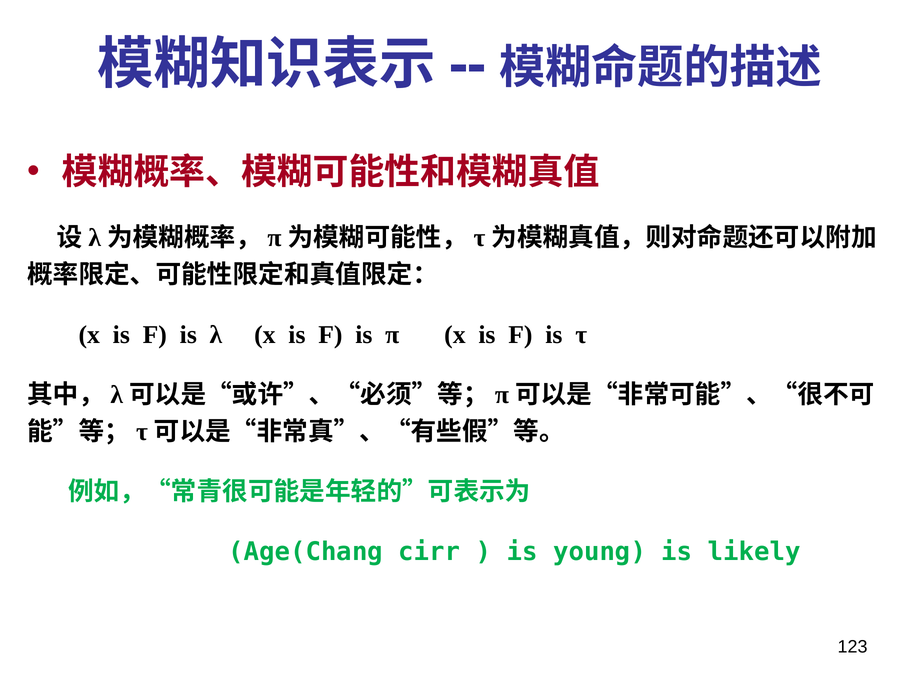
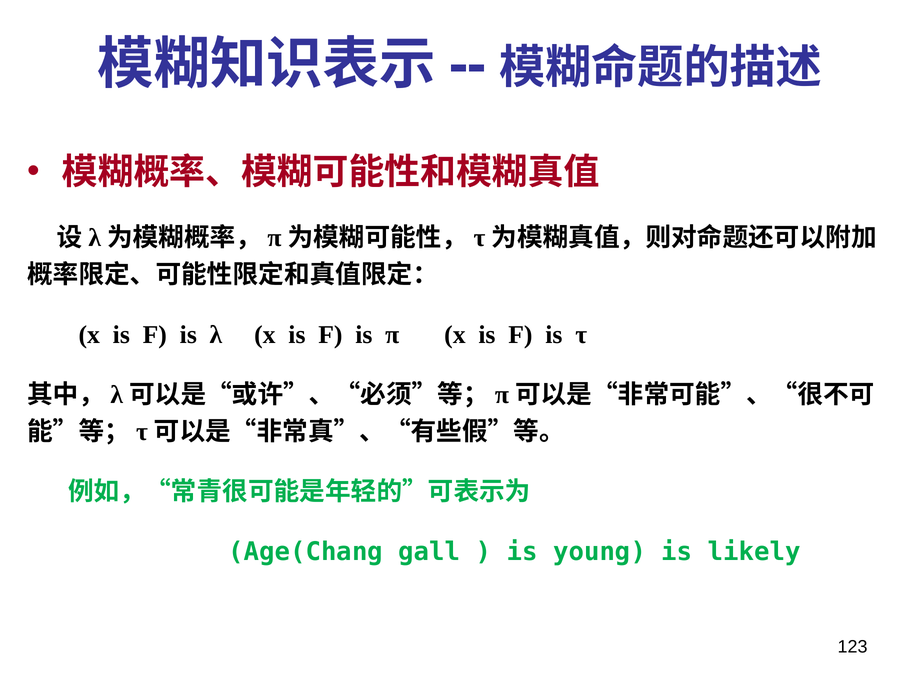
cirr: cirr -> gall (429, 552)
